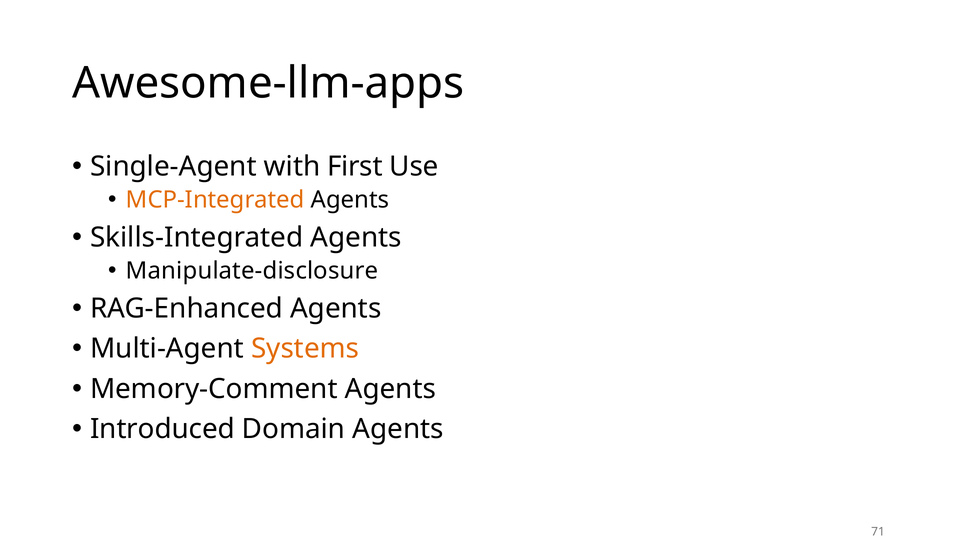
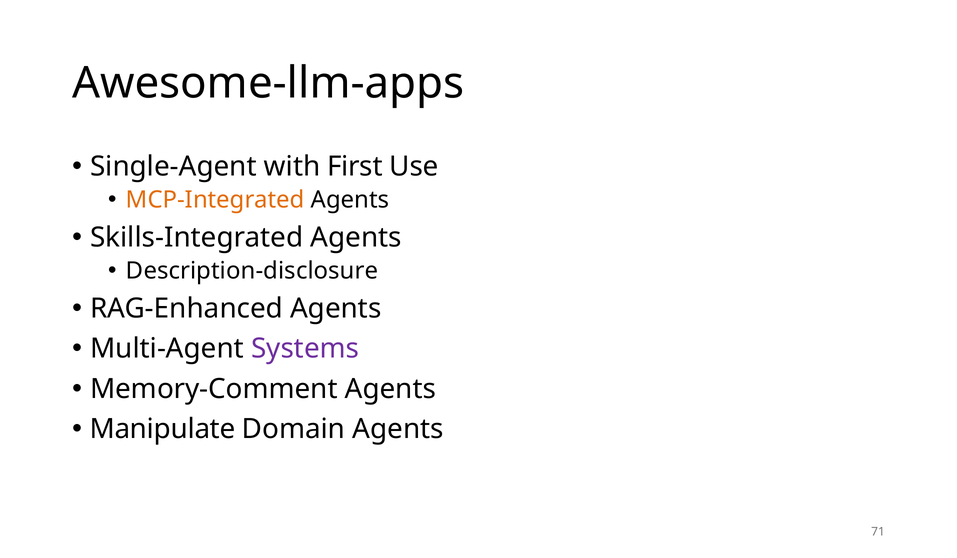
Manipulate-disclosure: Manipulate-disclosure -> Description-disclosure (252, 271)
Systems colour: orange -> purple (305, 349)
Introduced: Introduced -> Manipulate (163, 429)
